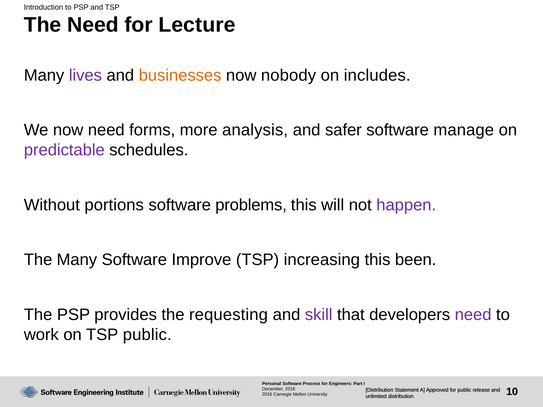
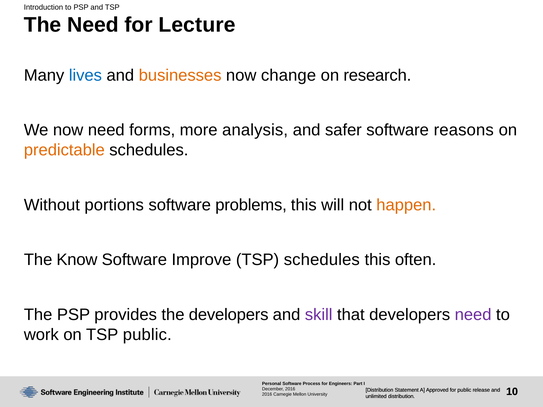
lives colour: purple -> blue (85, 75)
nobody: nobody -> change (289, 75)
includes: includes -> research (377, 75)
manage: manage -> reasons (464, 130)
predictable colour: purple -> orange (64, 150)
happen colour: purple -> orange (406, 205)
The Many: Many -> Know (77, 260)
TSP increasing: increasing -> schedules (322, 260)
been: been -> often (416, 260)
the requesting: requesting -> developers (229, 315)
